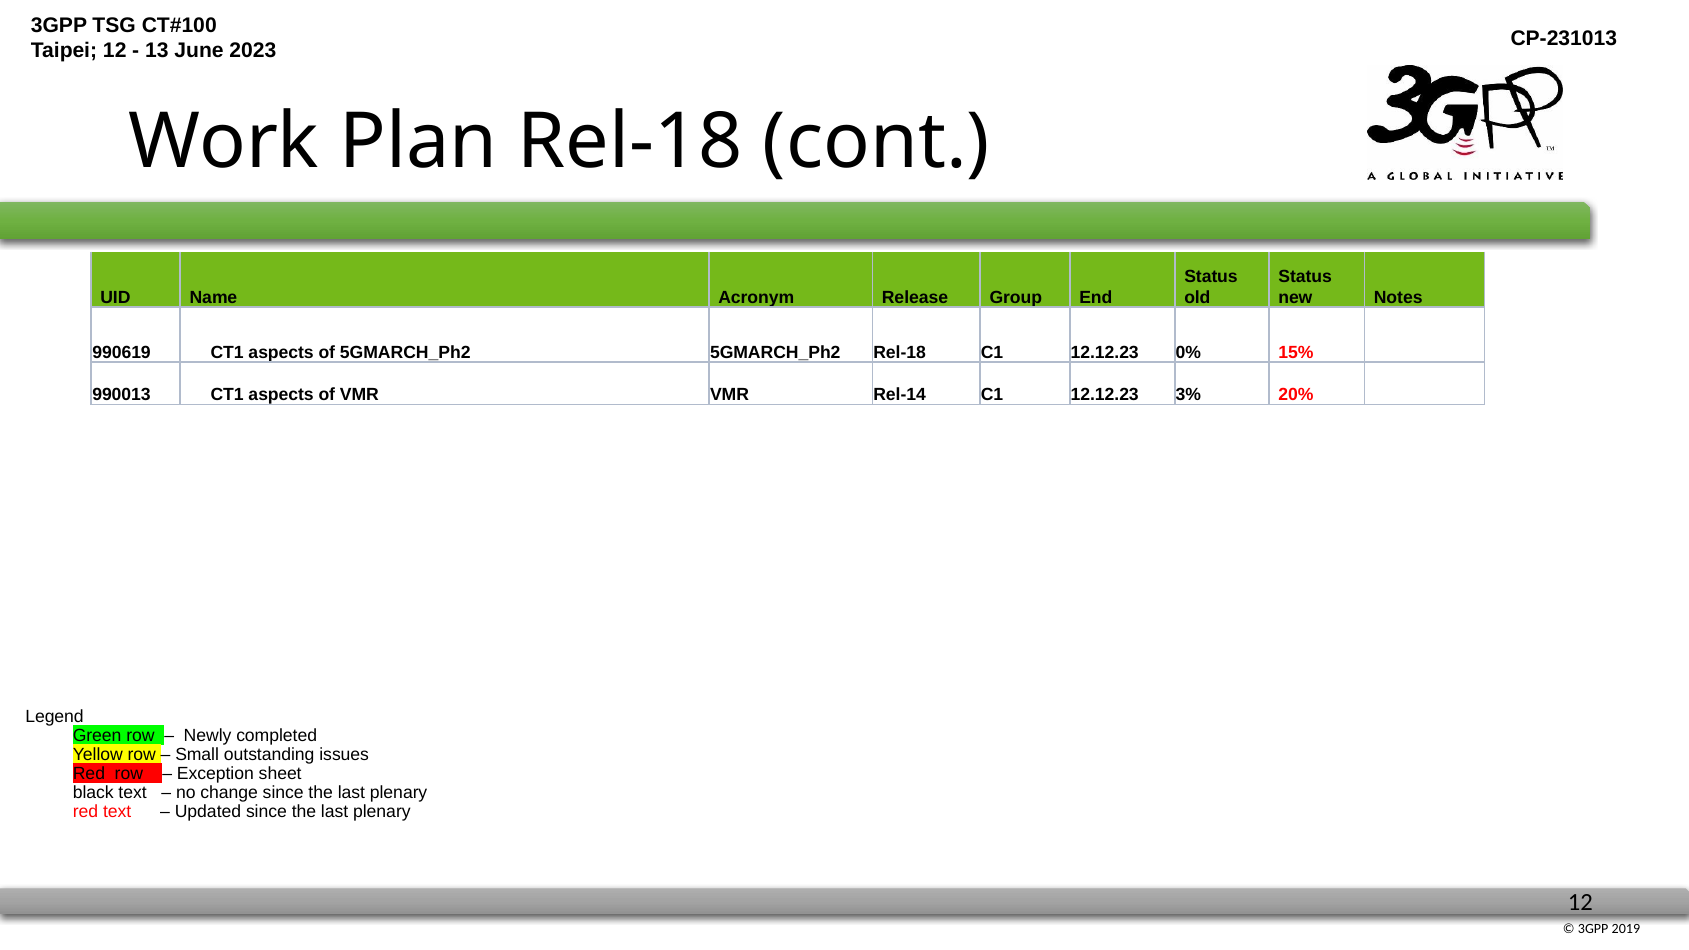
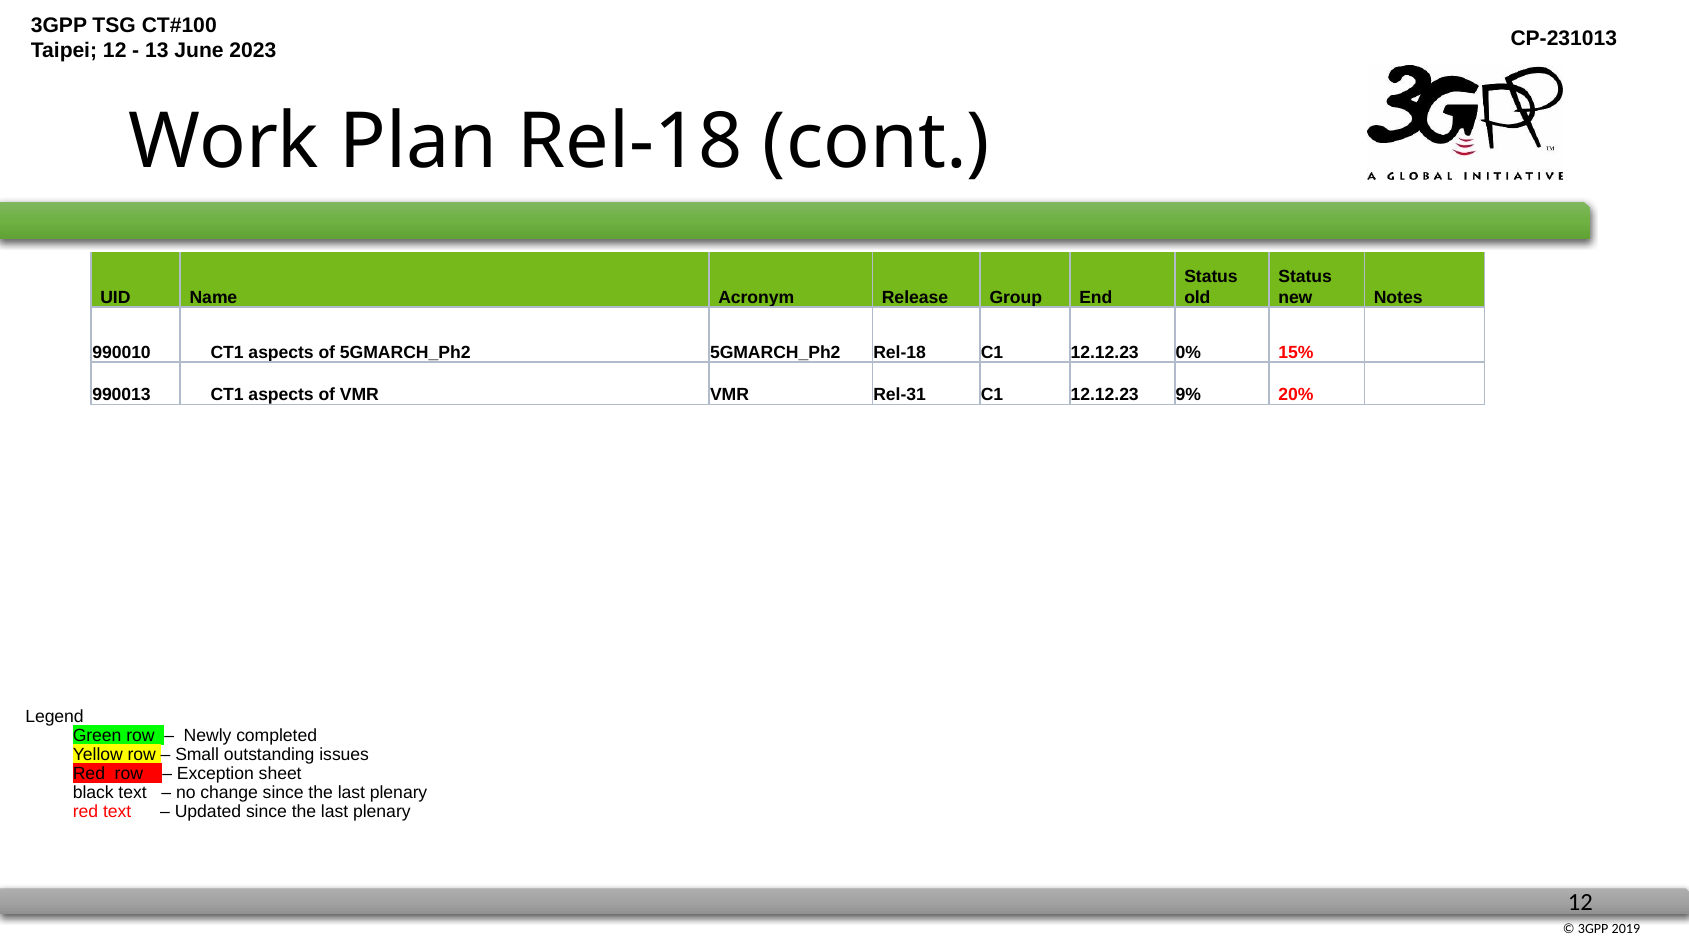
990619: 990619 -> 990010 (122, 353)
Rel-14: Rel-14 -> Rel-31 (900, 395)
3%: 3% -> 9% (1188, 395)
